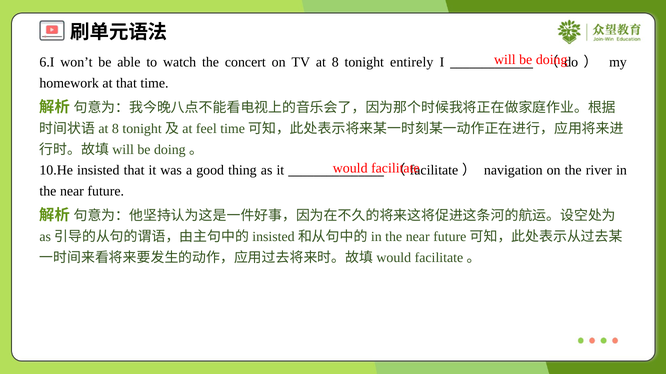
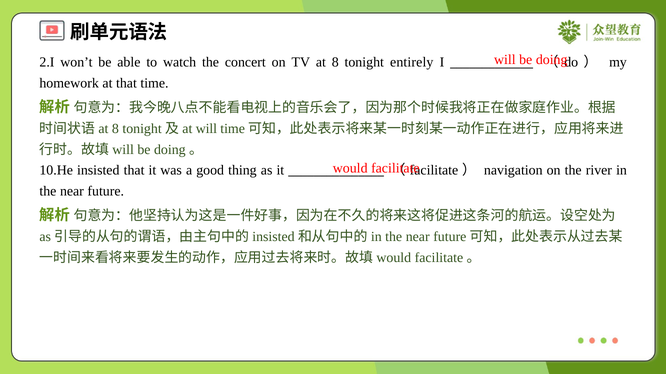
6.I: 6.I -> 2.I (47, 62)
feel: feel -> will (206, 129)
